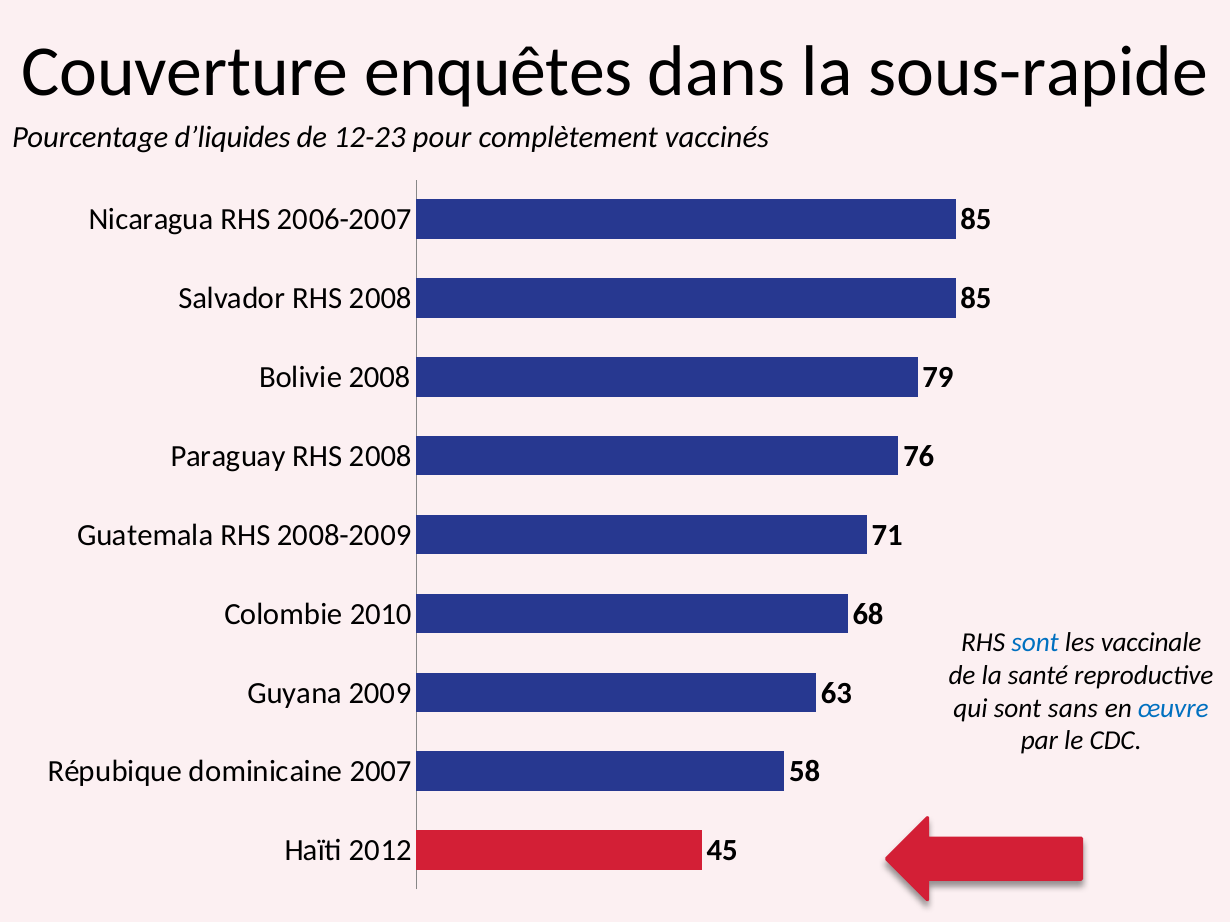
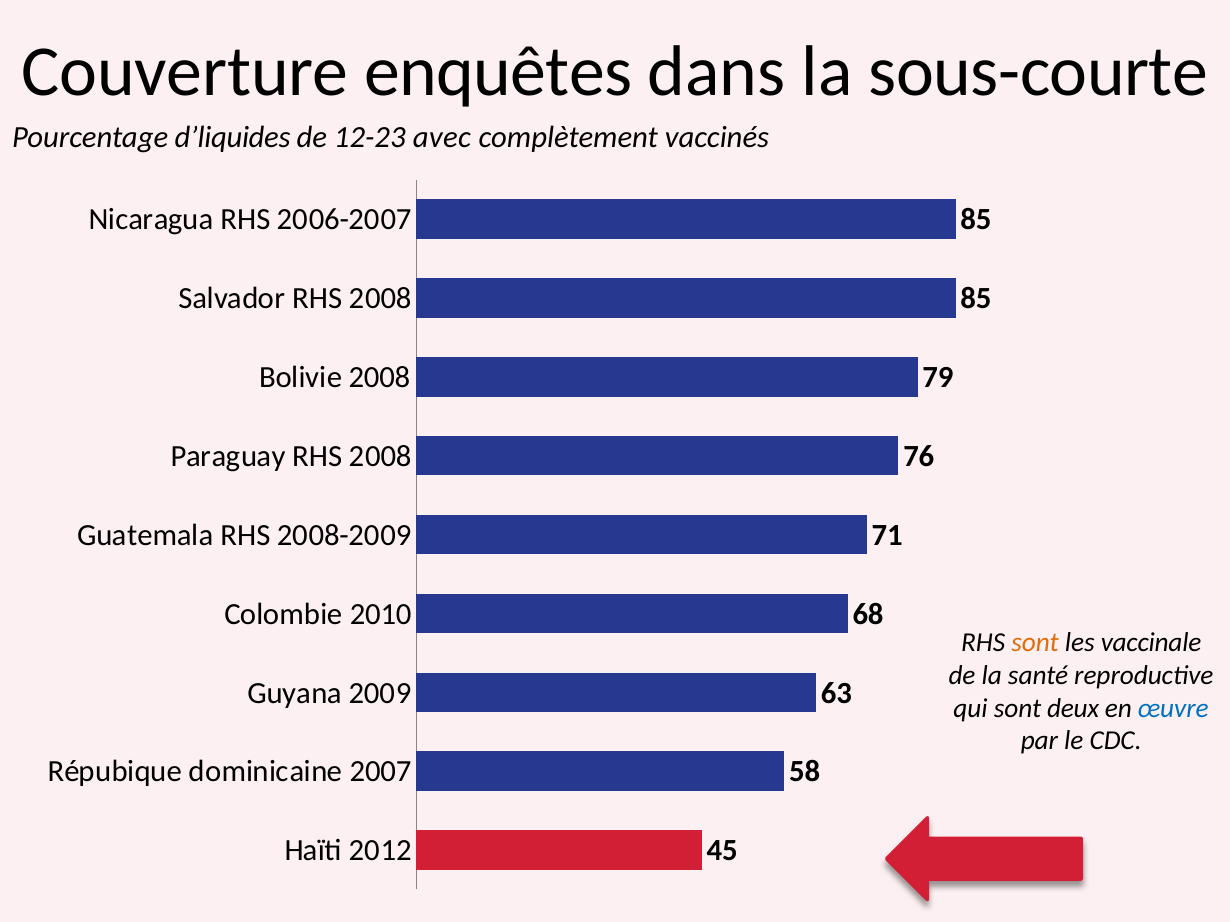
sous-rapide: sous-rapide -> sous-courte (1038, 71)
pour: pour -> avec (442, 138)
sont colour: blue -> orange (1035, 643)
sans: sans -> deux (1073, 709)
